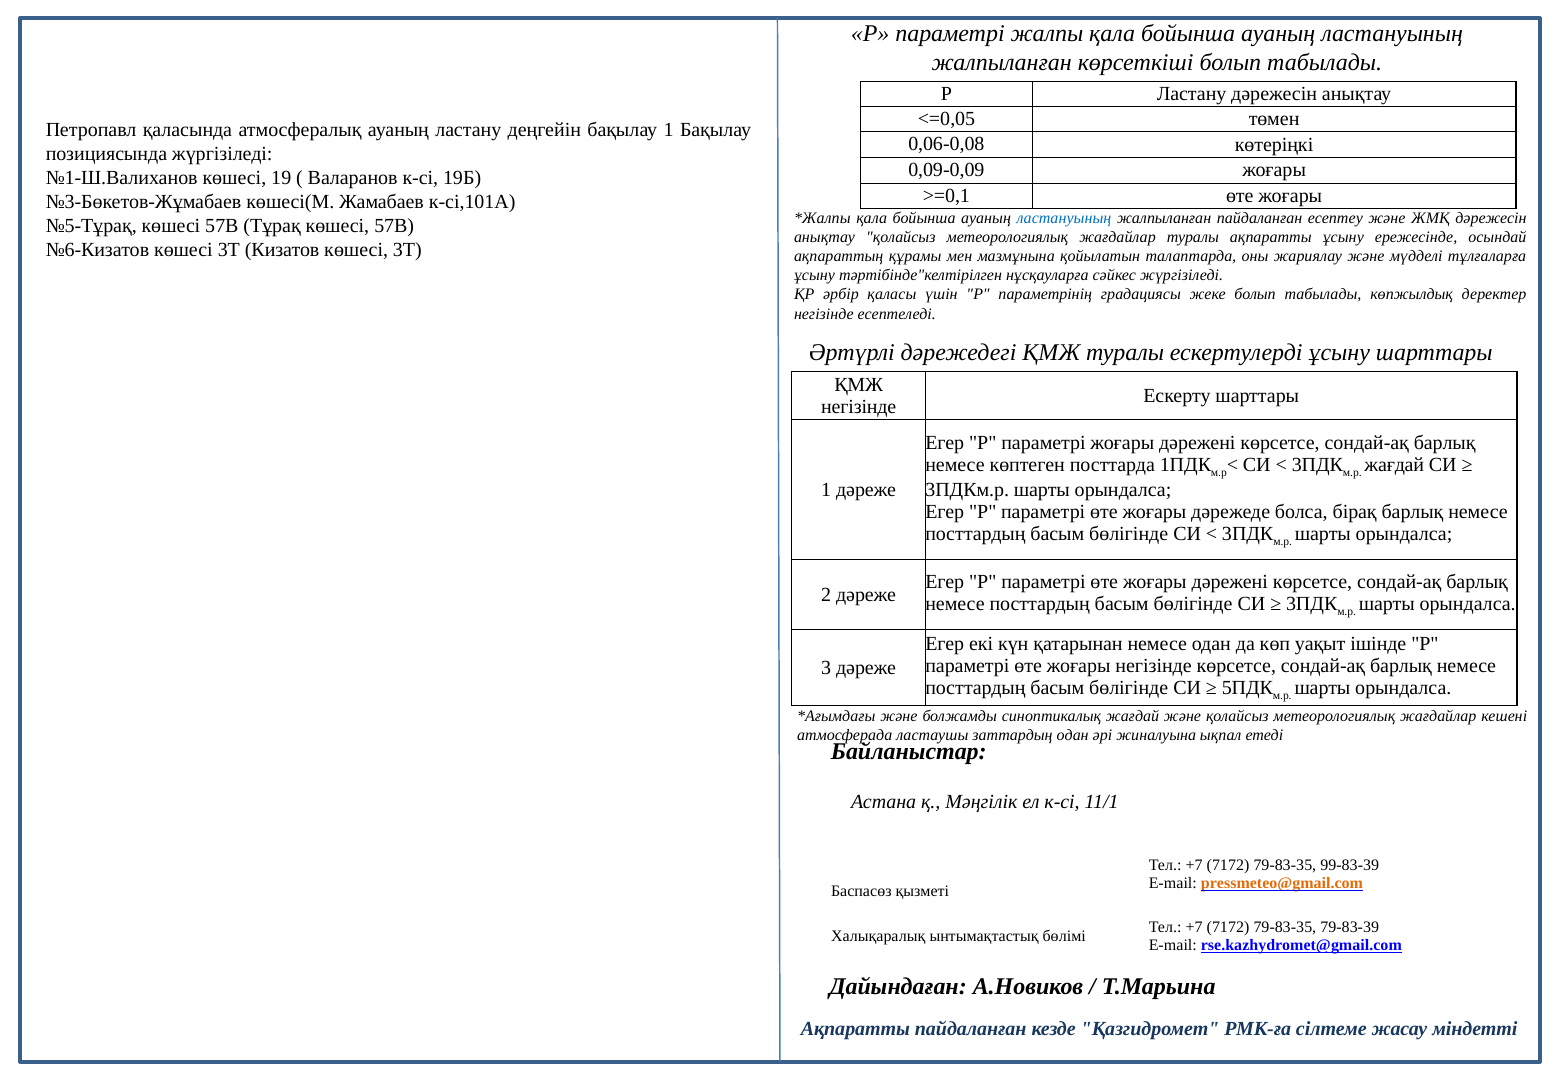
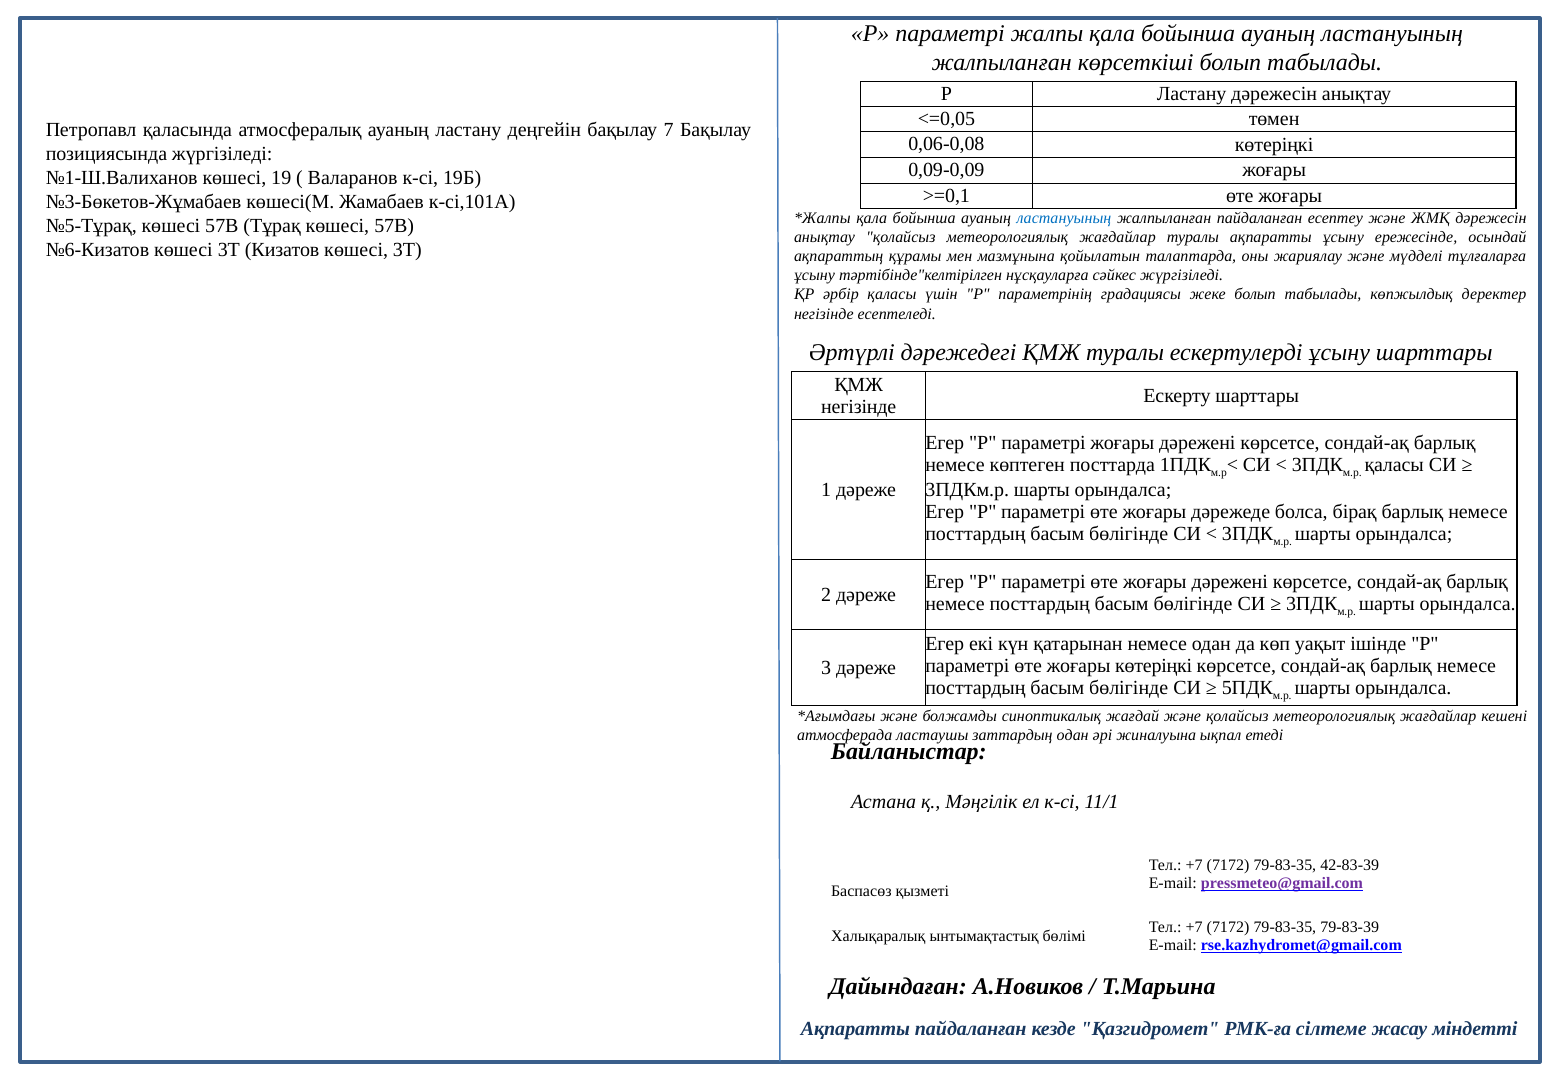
бақылау 1: 1 -> 7 (669, 130)
жағдай: жағдай -> қаласы (1394, 465)
жоғары негізінде: негізінде -> көтеріңкі (1154, 666)
99-83-39: 99-83-39 -> 42-83-39 (1350, 865)
pressmeteo@gmail.com colour: orange -> purple (1282, 883)
